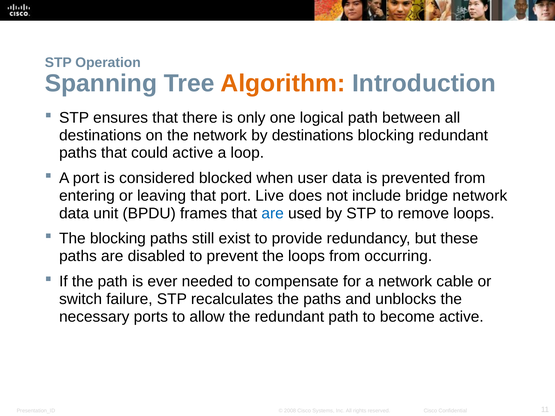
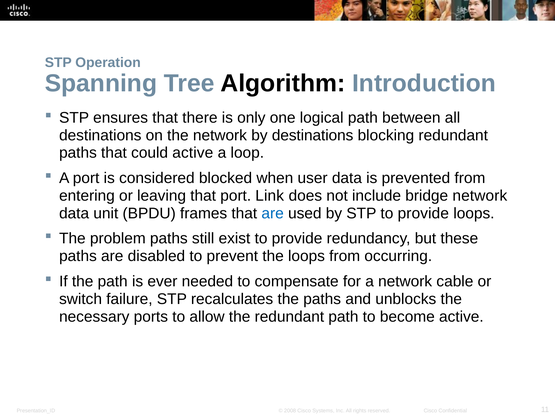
Algorithm colour: orange -> black (283, 83)
Live: Live -> Link (270, 196)
STP to remove: remove -> provide (423, 213)
The blocking: blocking -> problem (118, 239)
